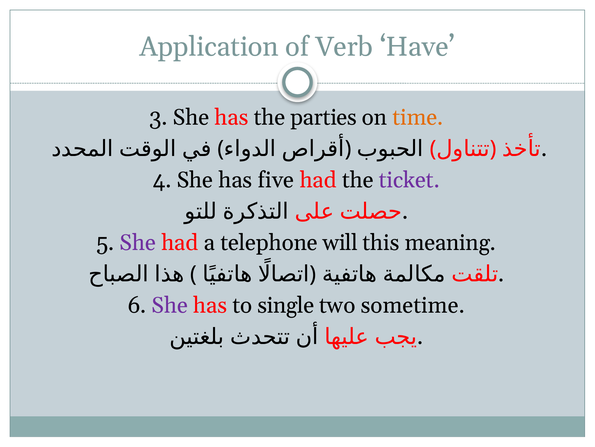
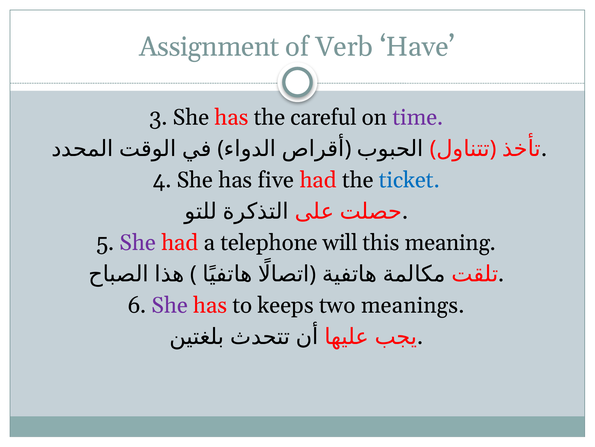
Application: Application -> Assignment (209, 47)
parties: parties -> careful (324, 117)
time colour: orange -> purple (418, 117)
ticket colour: purple -> blue (409, 180)
single: single -> keeps (286, 305)
sometime: sometime -> meanings (413, 305)
